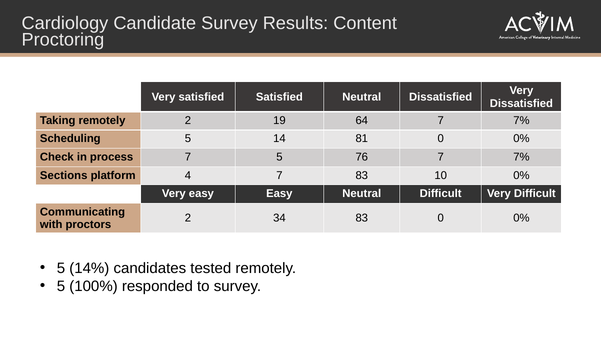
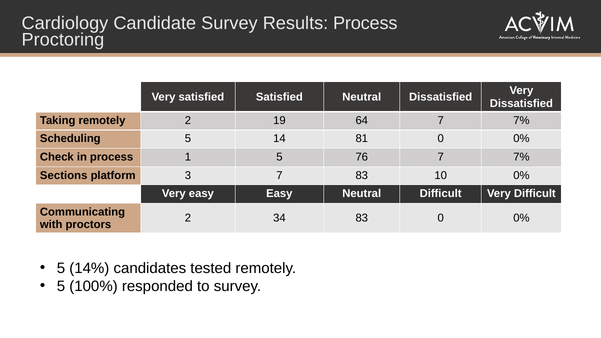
Results Content: Content -> Process (365, 23)
process 7: 7 -> 1 (188, 157)
4: 4 -> 3 (188, 175)
